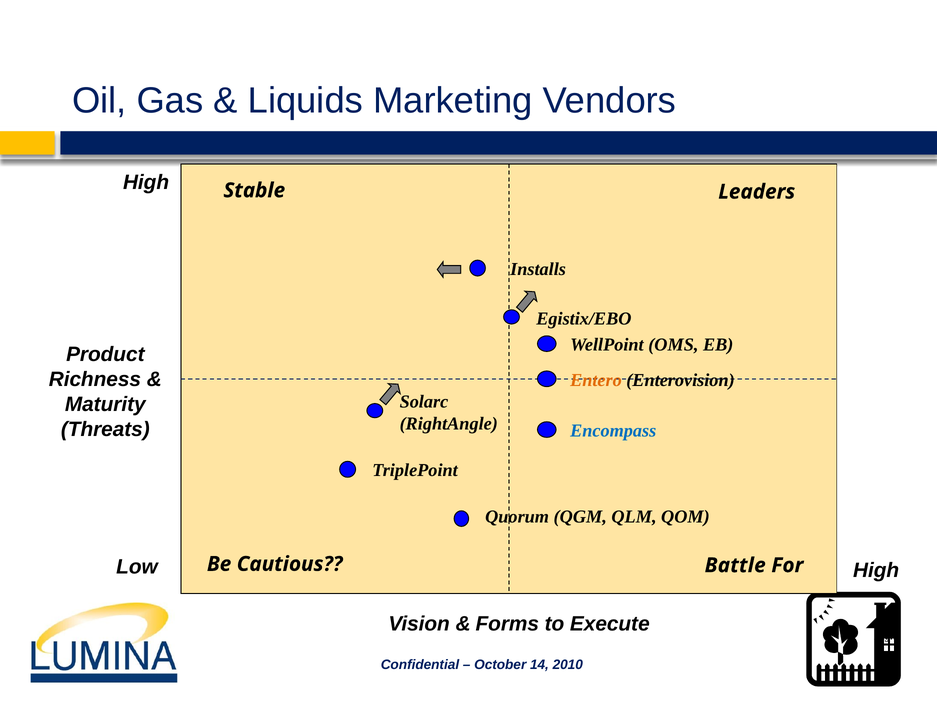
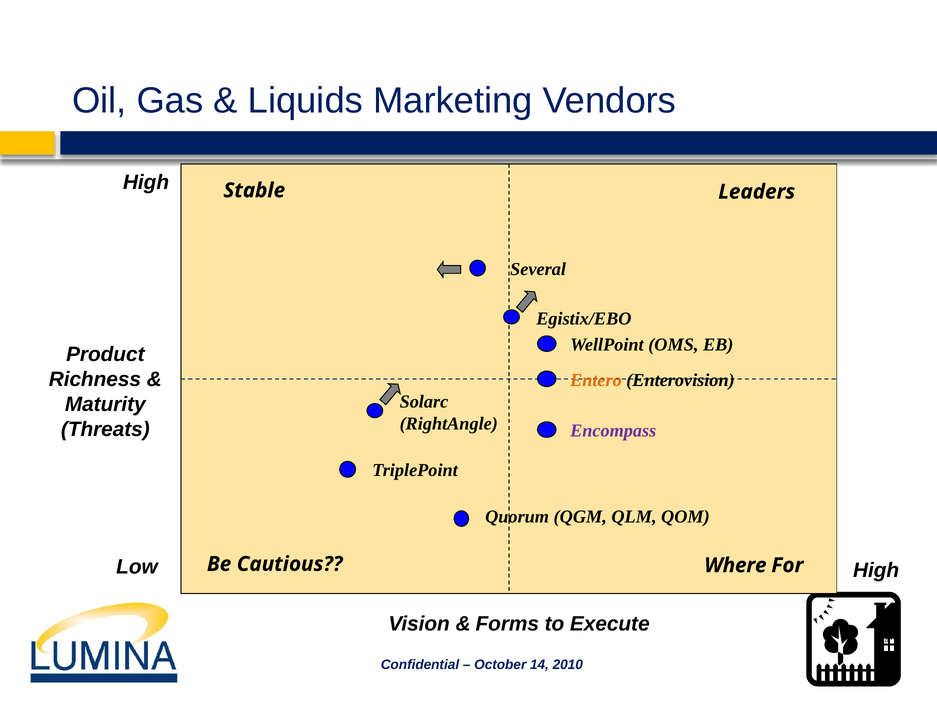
Installs: Installs -> Several (538, 269)
Encompass colour: blue -> purple (613, 431)
Battle: Battle -> Where (735, 565)
